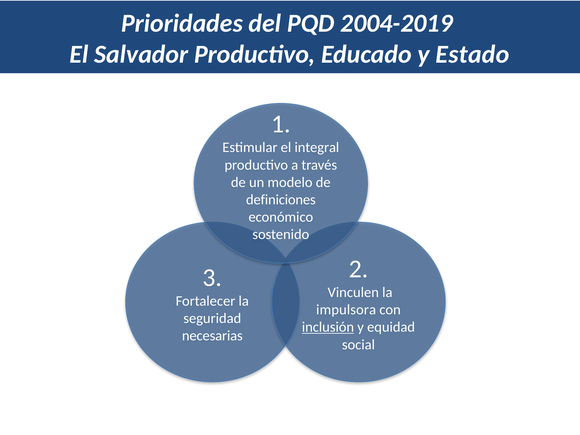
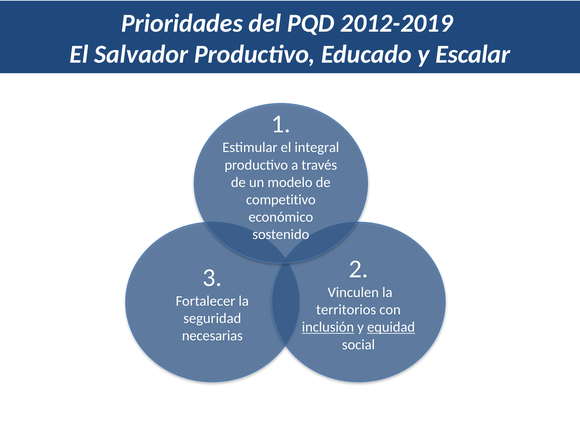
2004-2019: 2004-2019 -> 2012-2019 (397, 23)
Estado: Estado -> Escalar (473, 54)
definiciones: definiciones -> competitivo (281, 200)
impulsora: impulsora -> territorios (346, 310)
equidad underline: none -> present (391, 327)
